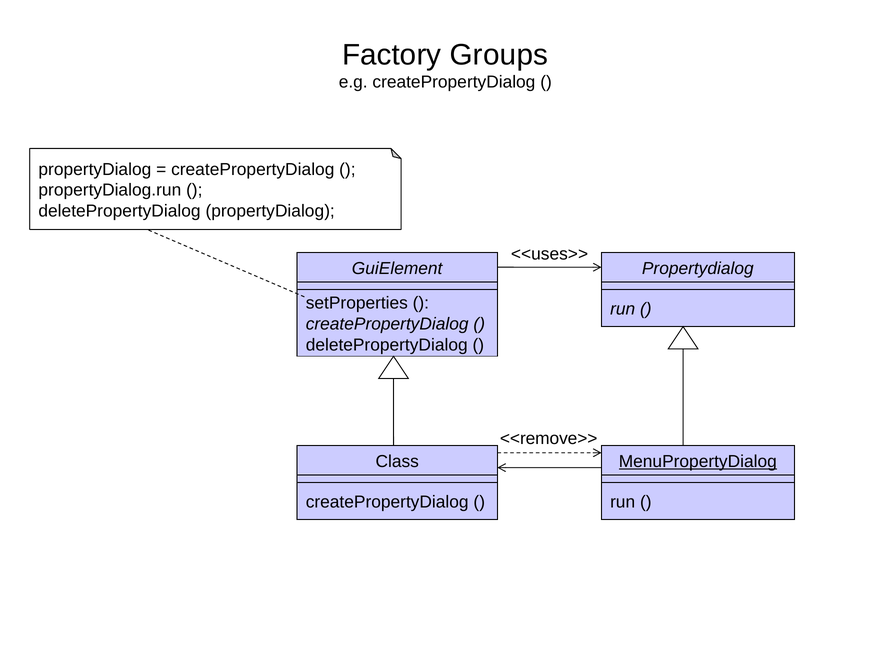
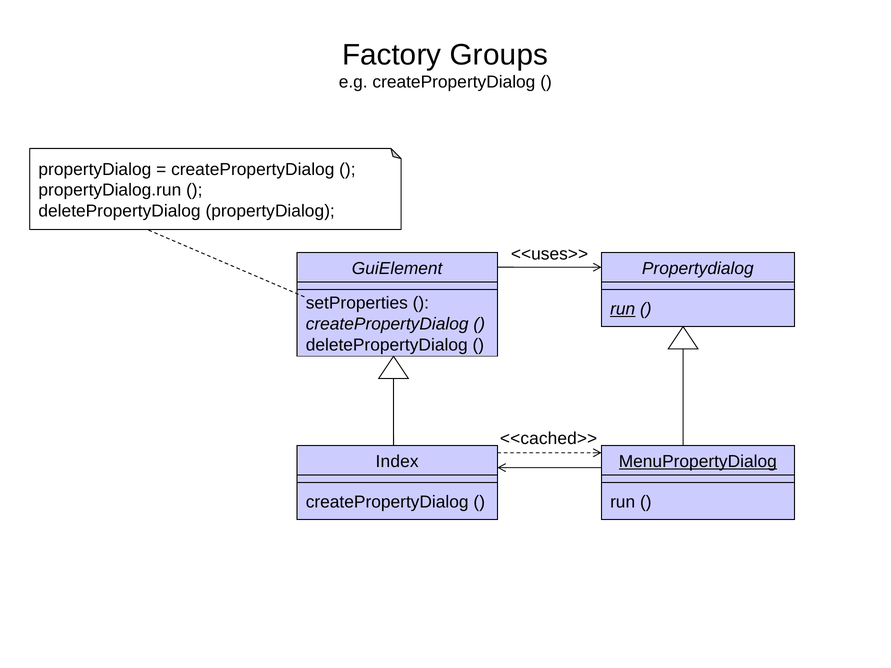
run underline: none -> present (623, 309)
<<remove>>: <<remove>> -> <<cached>> (549, 439)
Class: Class -> Index (397, 462)
